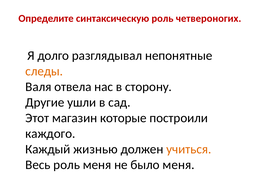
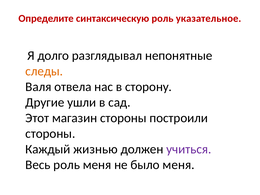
четвероногих: четвероногих -> указательное (209, 19)
магазин которые: которые -> стороны (123, 118)
каждого: каждого -> стороны (50, 134)
учиться colour: orange -> purple (189, 149)
